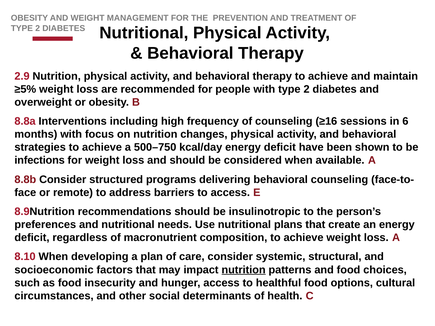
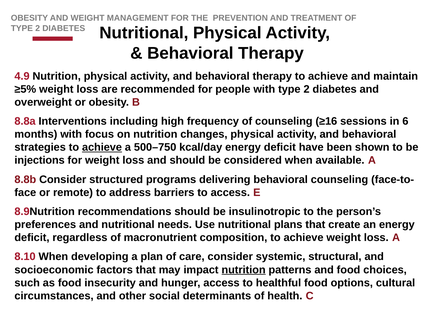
2.9: 2.9 -> 4.9 (22, 76)
achieve underline: none -> present (102, 147)
infections: infections -> injections (40, 160)
